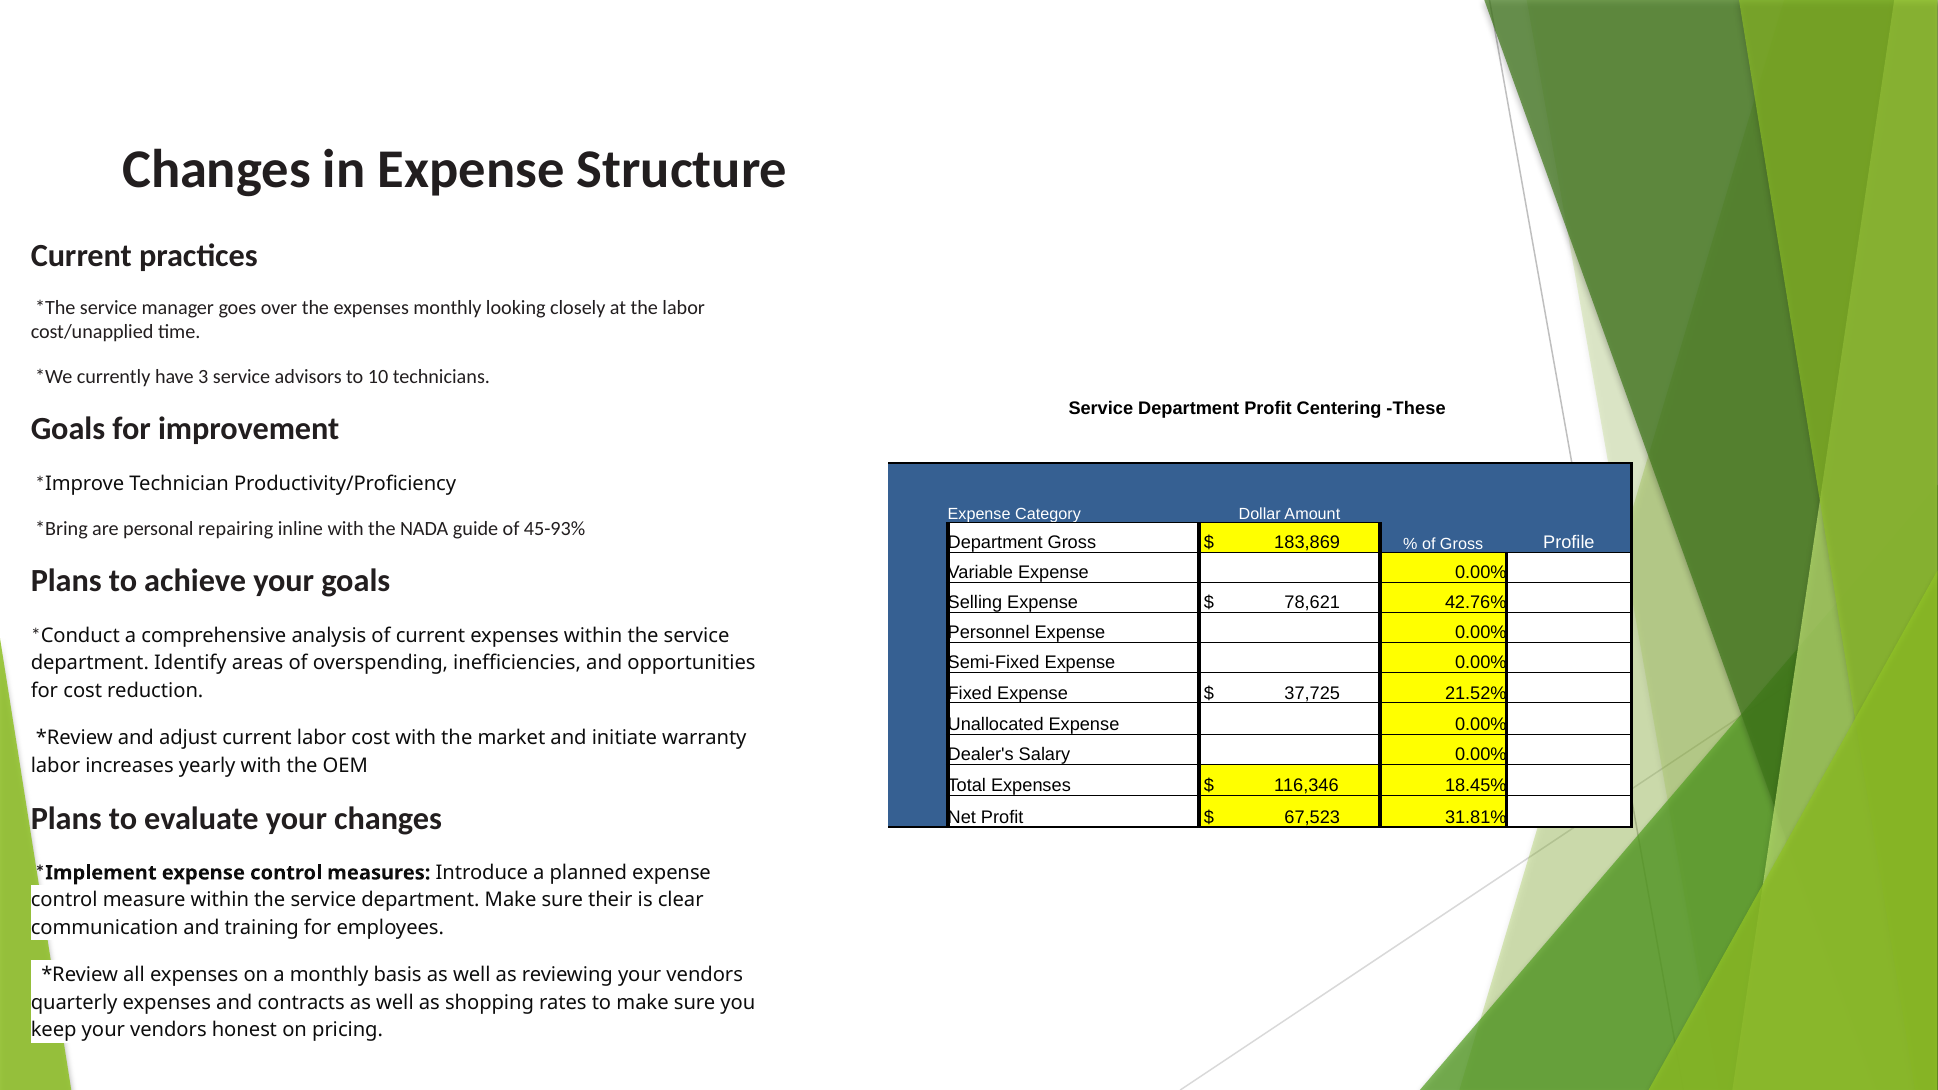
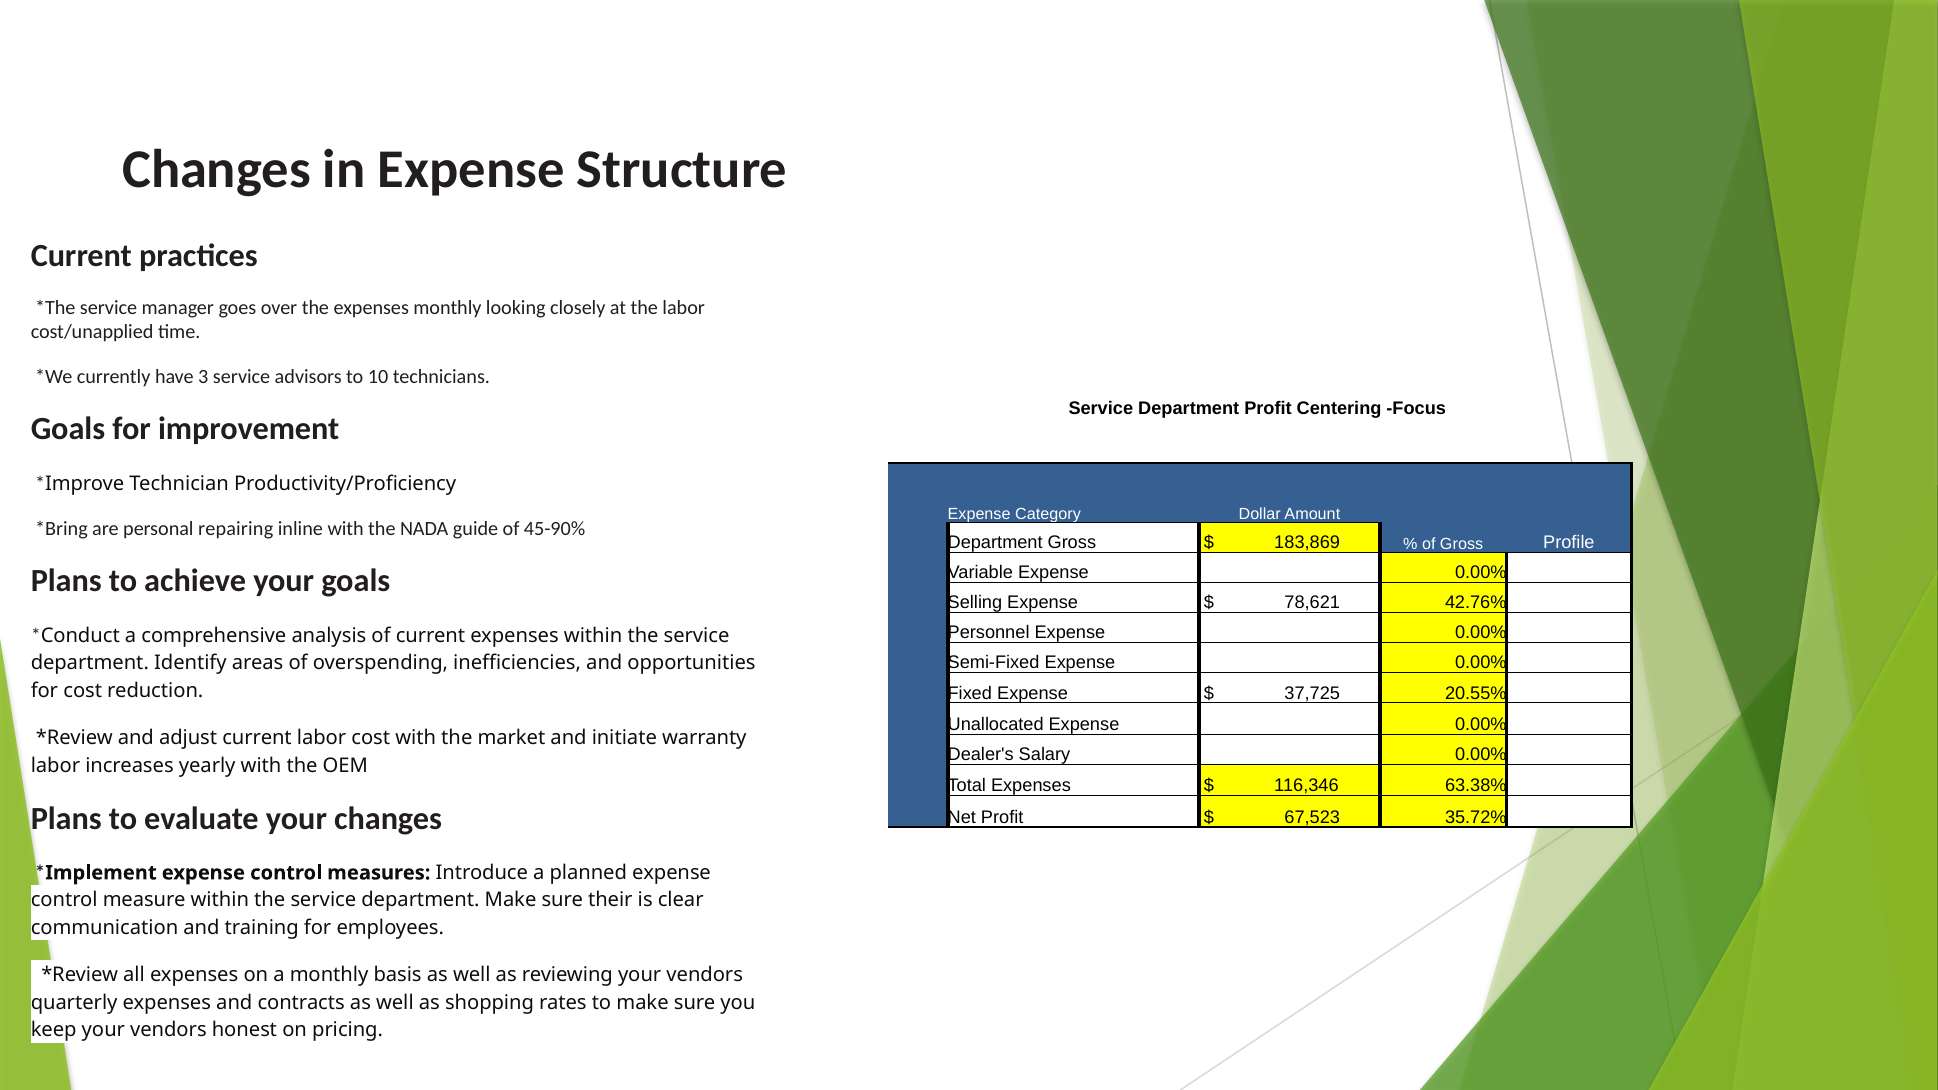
These: These -> Focus (1416, 409)
45-93%: 45-93% -> 45-90% (555, 529)
21.52%: 21.52% -> 20.55% (1476, 693)
18.45%: 18.45% -> 63.38% (1476, 786)
31.81%: 31.81% -> 35.72% (1476, 817)
